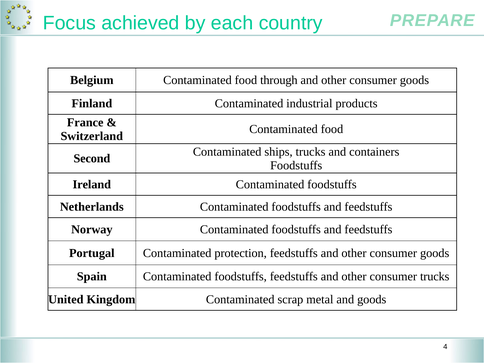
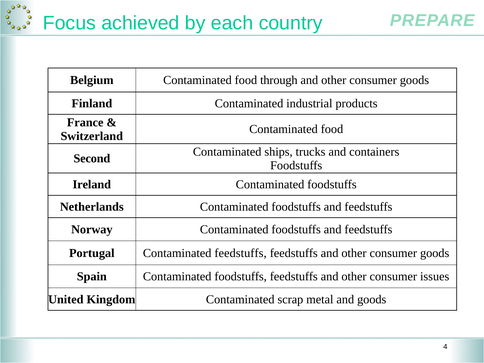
Contaminated protection: protection -> feedstuffs (241, 253)
consumer trucks: trucks -> issues (435, 277)
